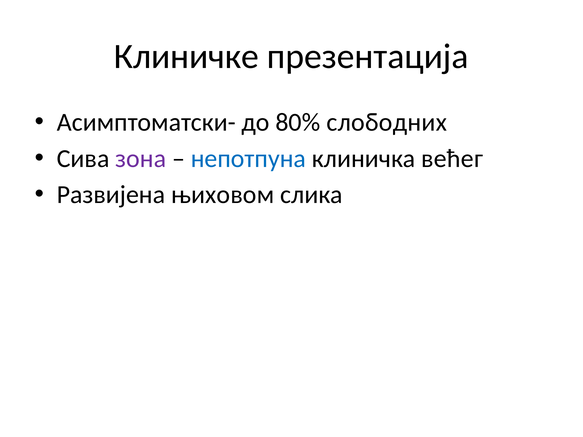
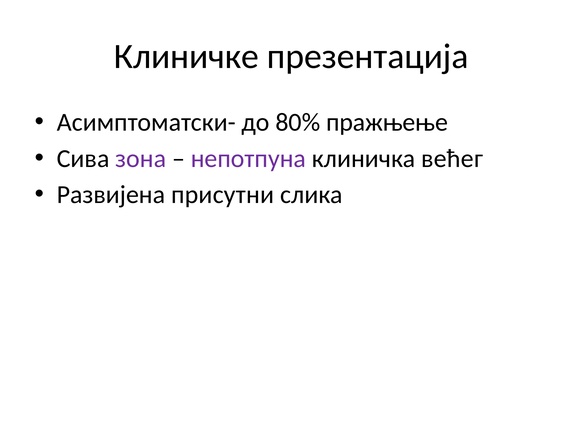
слободних: слободних -> пражњење (387, 122)
непотпуна colour: blue -> purple (248, 159)
њиховом: њиховом -> присутни (223, 195)
